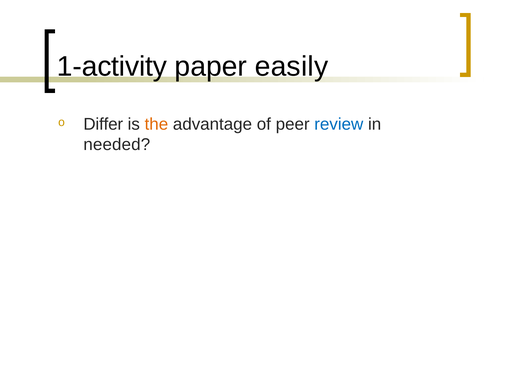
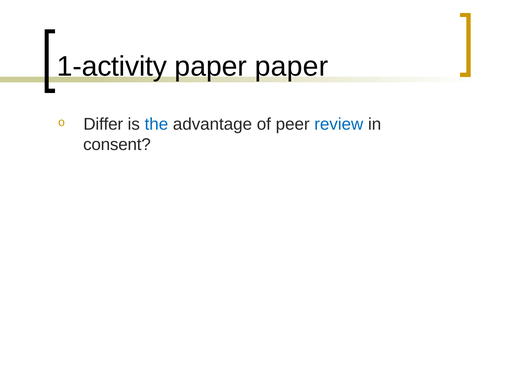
paper easily: easily -> paper (291, 66)
the colour: orange -> blue (156, 124)
needed: needed -> consent (117, 145)
